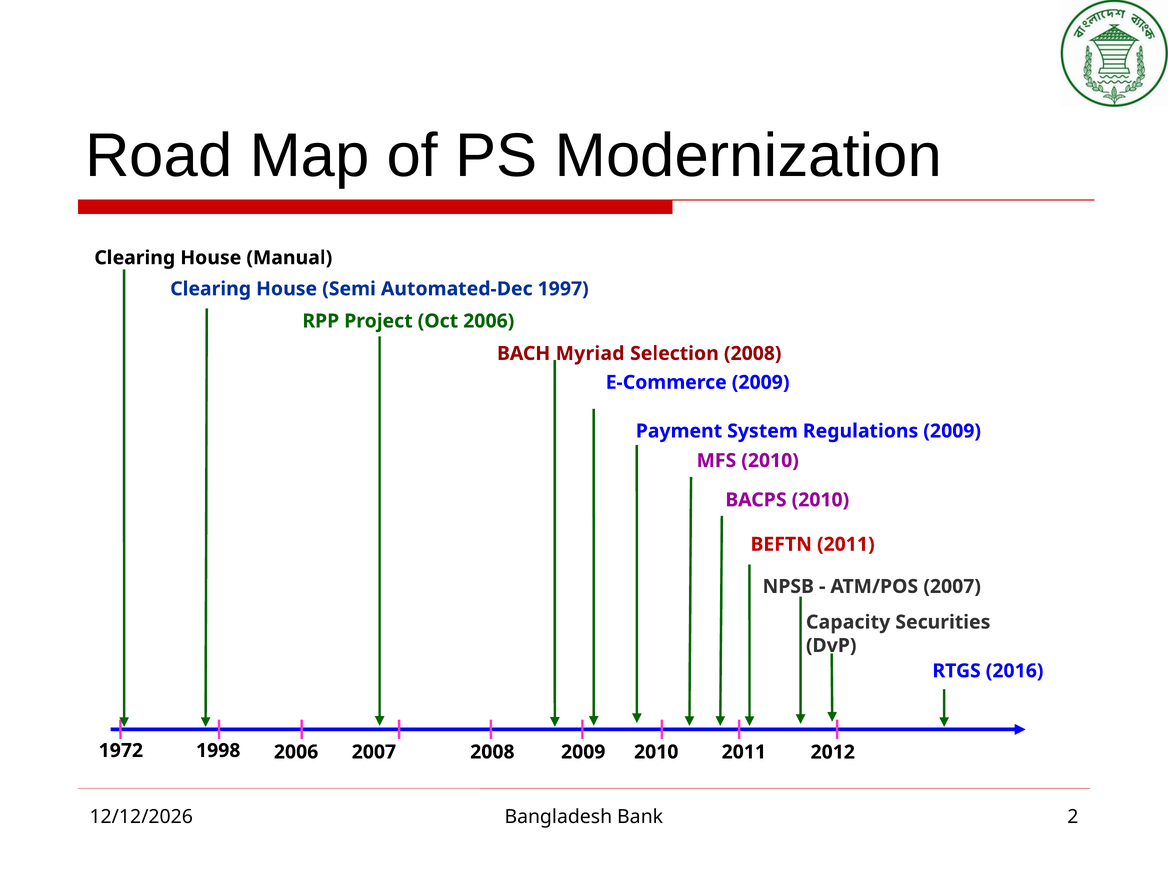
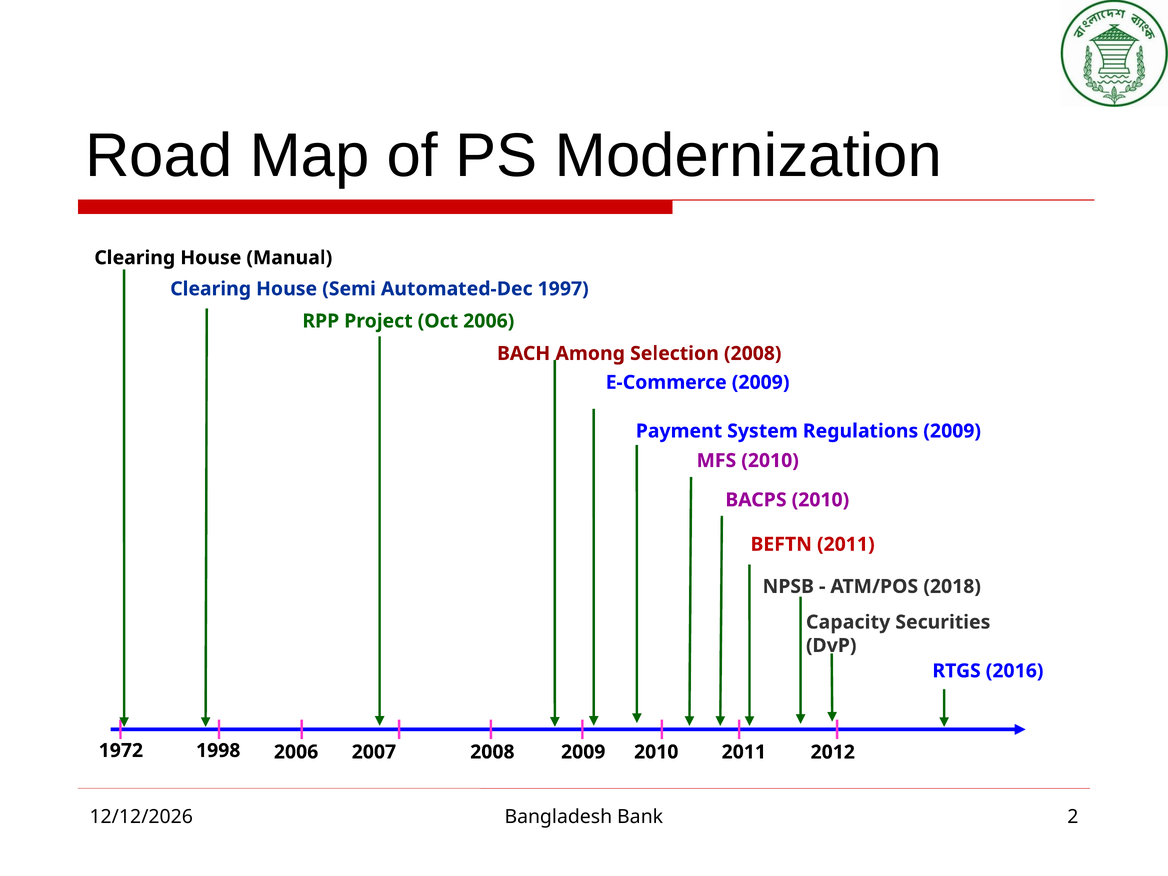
Myriad: Myriad -> Among (590, 354)
ATM/POS 2007: 2007 -> 2018 (952, 587)
